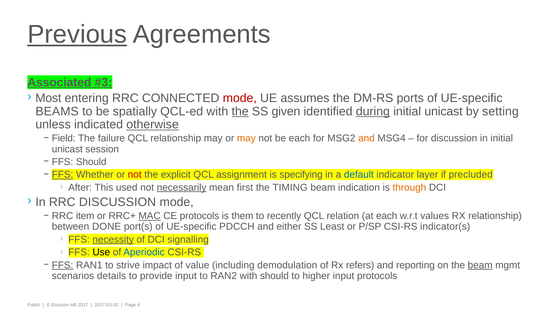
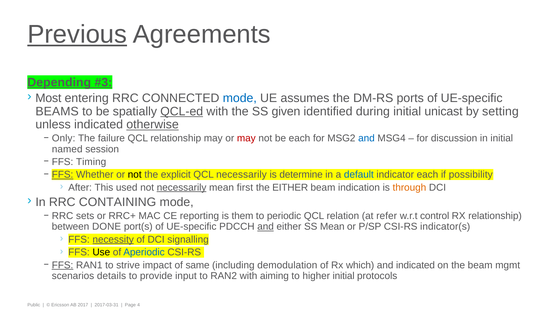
Associated: Associated -> Depending (59, 82)
mode colour: red -> blue (240, 98)
QCL-ed underline: none -> present (182, 111)
the underline: present -> none (240, 111)
during underline: present -> none (373, 111)
Field: Field -> Only (64, 138)
may colour: orange -> red (246, 138)
and colour: orange -> blue (366, 138)
unicast: unicast -> named (67, 149)
FFS Should: Should -> Timing (91, 162)
not colour: red -> black (135, 174)
QCL assignment: assignment -> necessarily (241, 174)
specifying: specifying -> determine (301, 174)
indicator layer: layer -> each (427, 174)
precluded: precluded -> possibility (471, 174)
the TIMING: TIMING -> EITHER (290, 187)
RRC DISCUSSION: DISCUSSION -> CONTAINING (118, 202)
item: item -> sets (85, 216)
MAC underline: present -> none (150, 216)
CE protocols: protocols -> reporting (199, 216)
recently: recently -> periodic (284, 216)
at each: each -> refer (387, 216)
values: values -> control (435, 216)
and underline: none -> present (266, 226)
SS Least: Least -> Mean (332, 226)
value: value -> same (198, 265)
refers: refers -> which (360, 265)
and reporting: reporting -> indicated (415, 265)
beam underline: present -> none (480, 265)
with should: should -> aiming (274, 275)
higher input: input -> initial (344, 275)
